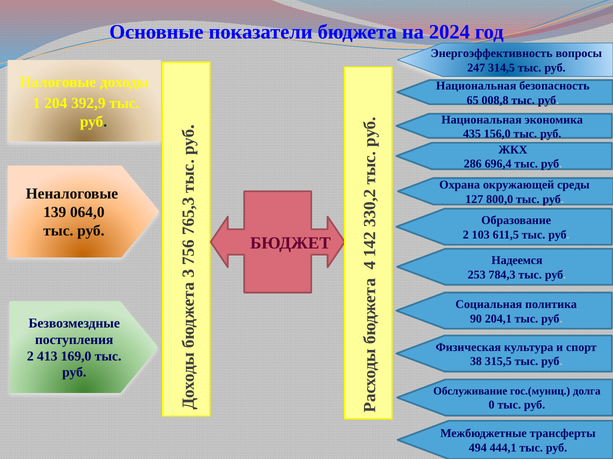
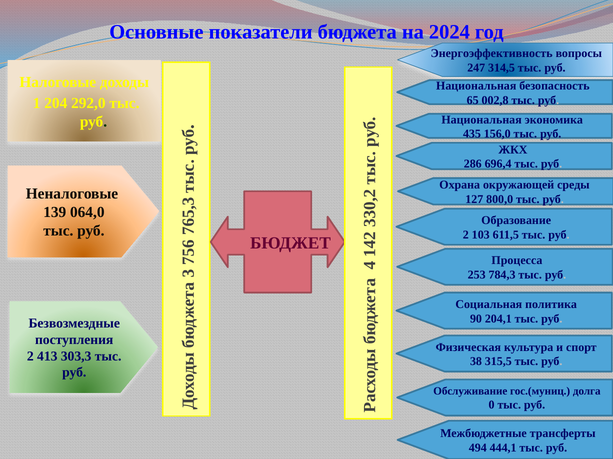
008,8: 008,8 -> 002,8 (495, 100)
392,9: 392,9 -> 292,0 (88, 104)
Надеемся: Надеемся -> Процесса (517, 261)
169,0: 169,0 -> 303,3 (76, 357)
